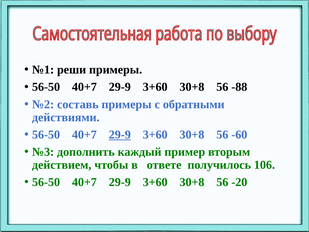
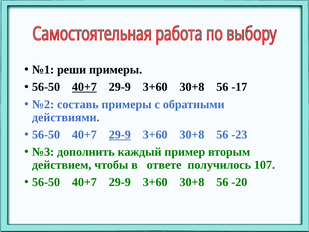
40+7 underline: none -> present (84, 87)
-88: -88 -> -17 (239, 87)
-60: -60 -> -23 (239, 134)
106: 106 -> 107 (264, 165)
